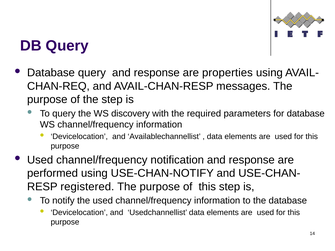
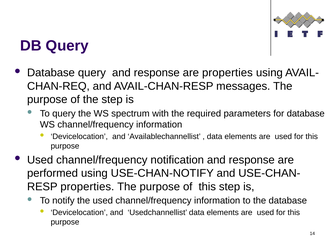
discovery: discovery -> spectrum (130, 114)
registered: registered -> properties (87, 187)
